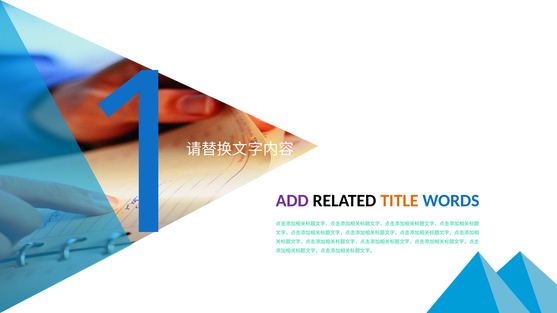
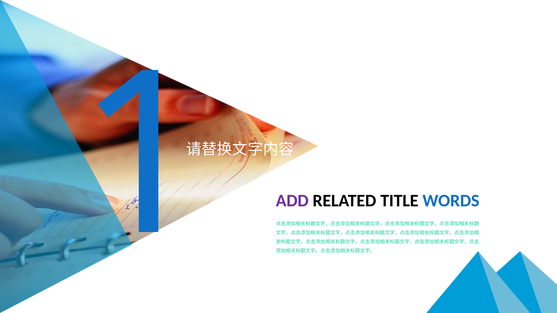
TITLE colour: orange -> black (399, 201)
